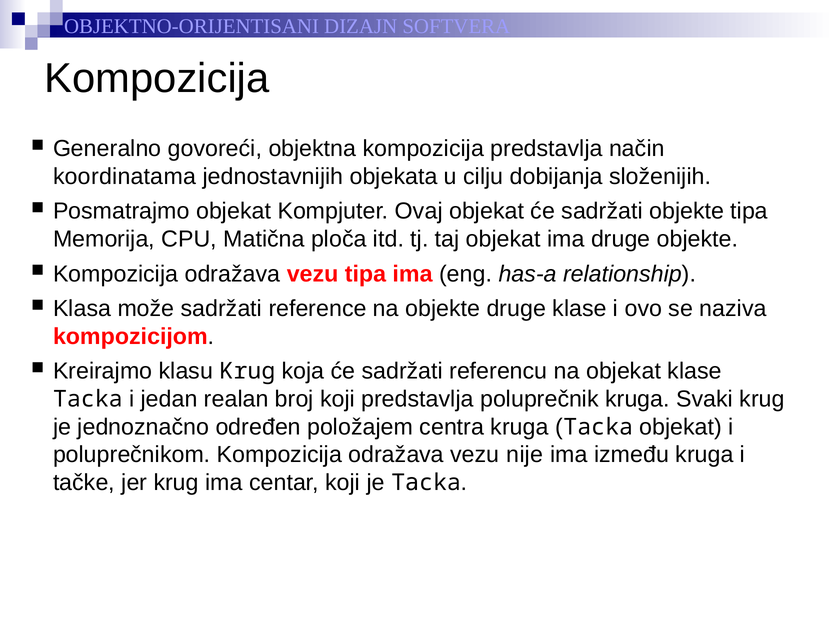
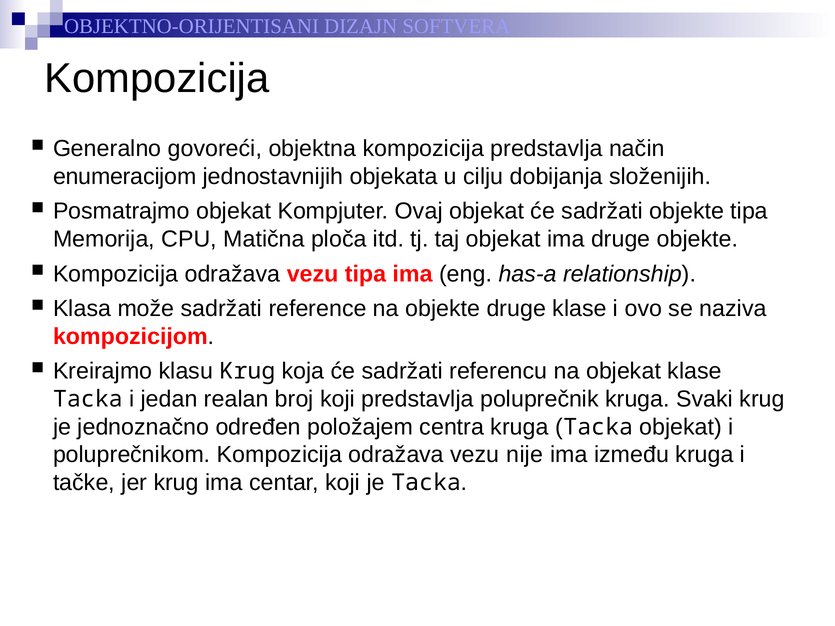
koordinatama: koordinatama -> enumeracijom (125, 177)
